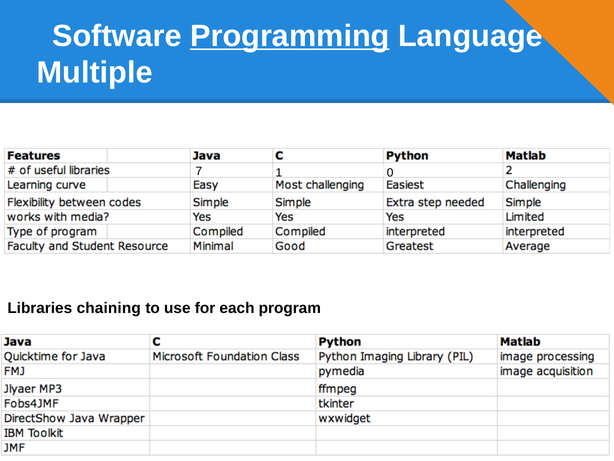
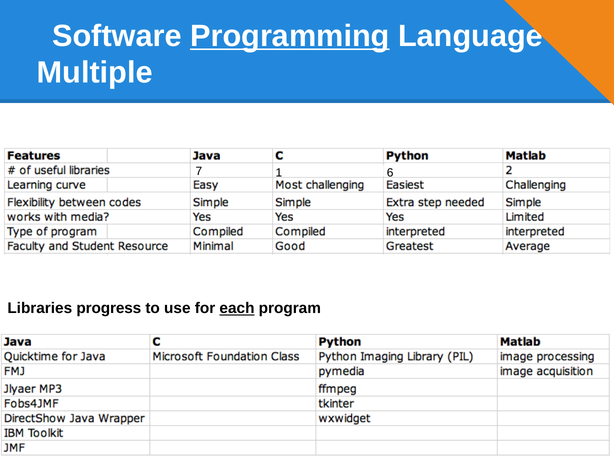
0: 0 -> 6 (390, 173)
chaining: chaining -> progress (109, 308)
each underline: none -> present (237, 308)
